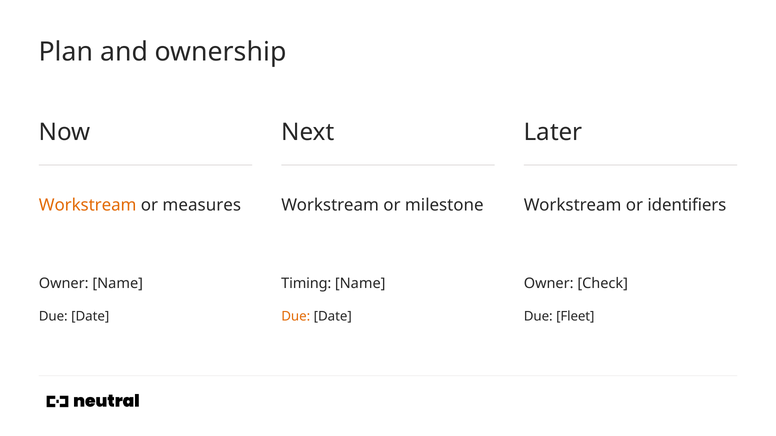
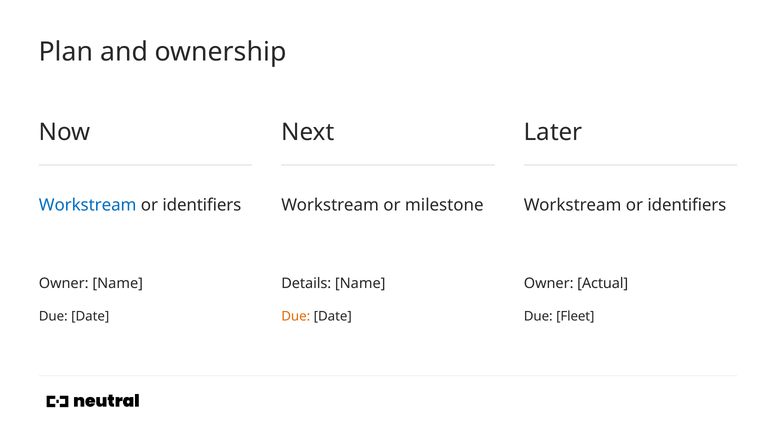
Workstream colour: orange -> blue (88, 205)
measures: measures -> identifiers (202, 205)
Timing: Timing -> Details (306, 284)
Check: Check -> Actual (603, 284)
